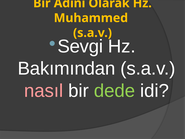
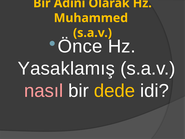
Sevgi: Sevgi -> Önce (80, 46)
Bakımından: Bakımından -> Yasaklamış (66, 68)
dede colour: light green -> yellow (114, 91)
